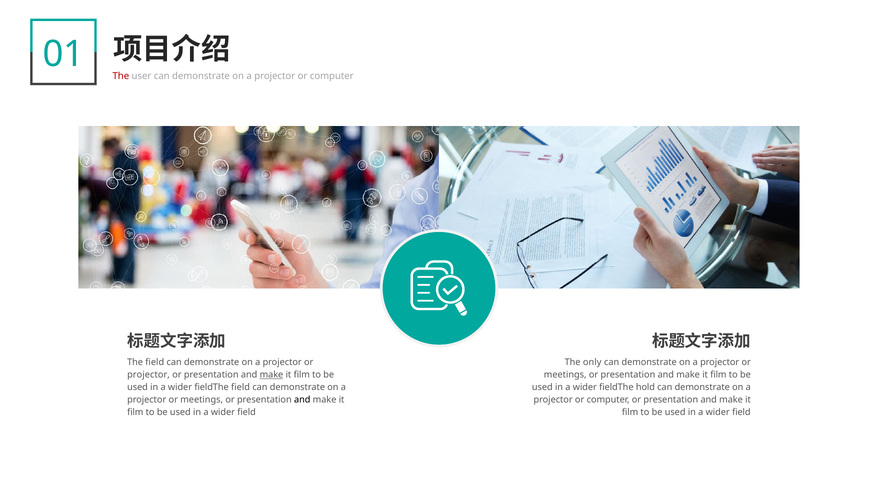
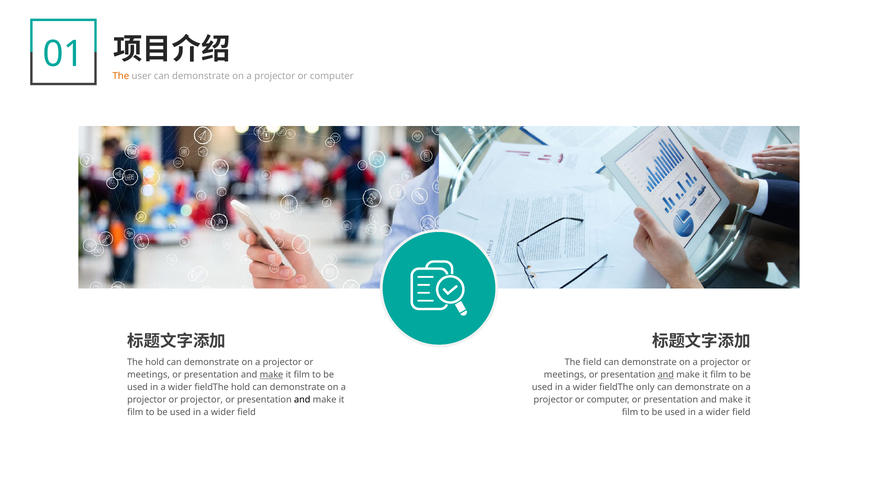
The colour: red -> orange (121, 76)
The field: field -> hold (155, 362)
The only: only -> field (592, 362)
projector: projector -> meetings (149, 375)
and underline: none -> present (666, 375)
fieldThe field: field -> hold (241, 387)
hold: hold -> only (645, 387)
meetings: meetings -> projector (202, 400)
